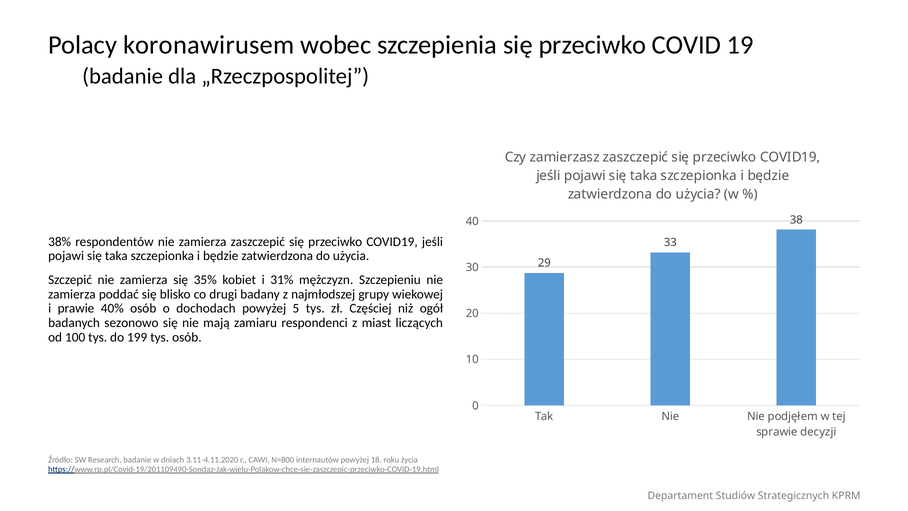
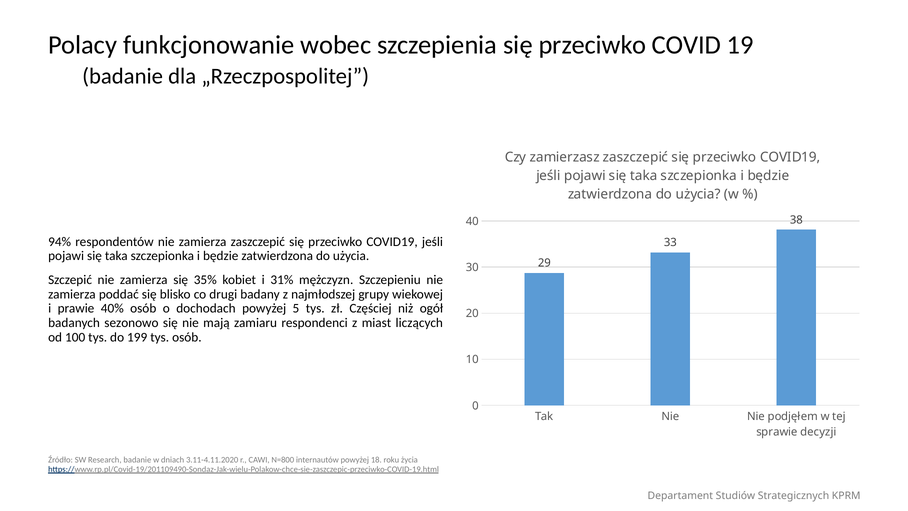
koronawirusem: koronawirusem -> funkcjonowanie (209, 45)
38%: 38% -> 94% (60, 242)
